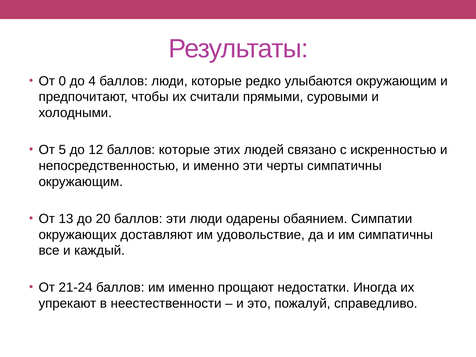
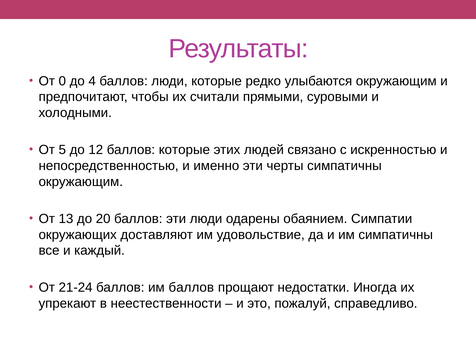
им именно: именно -> баллов (191, 288)
